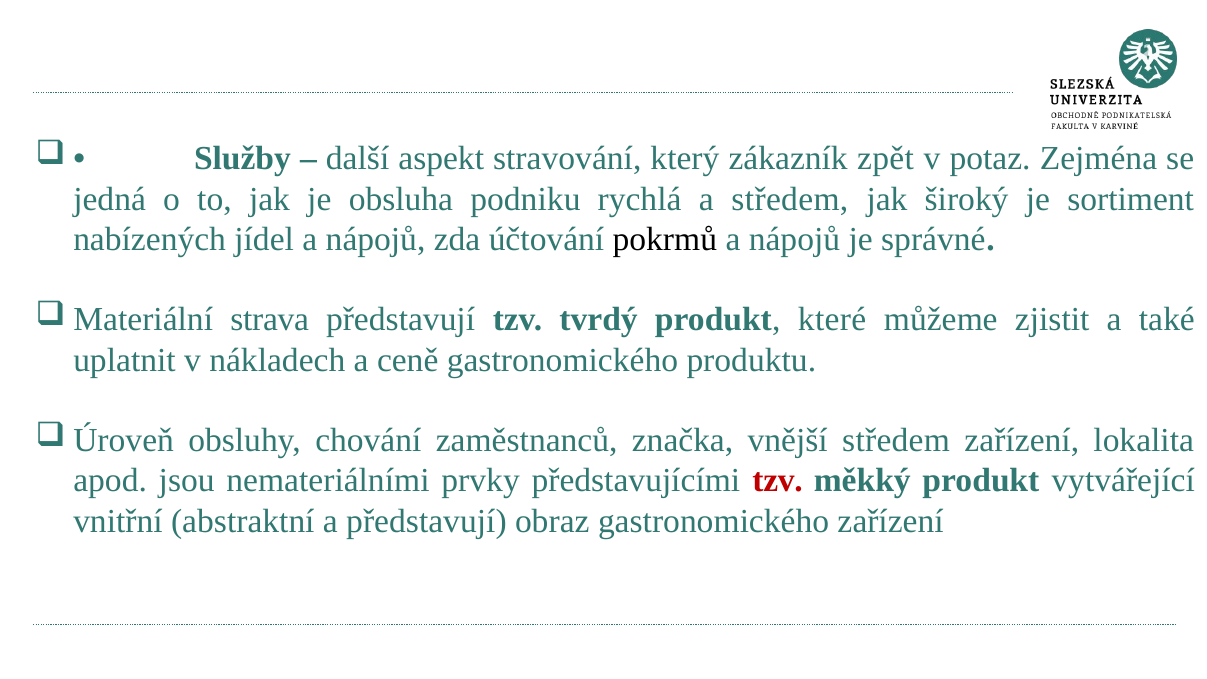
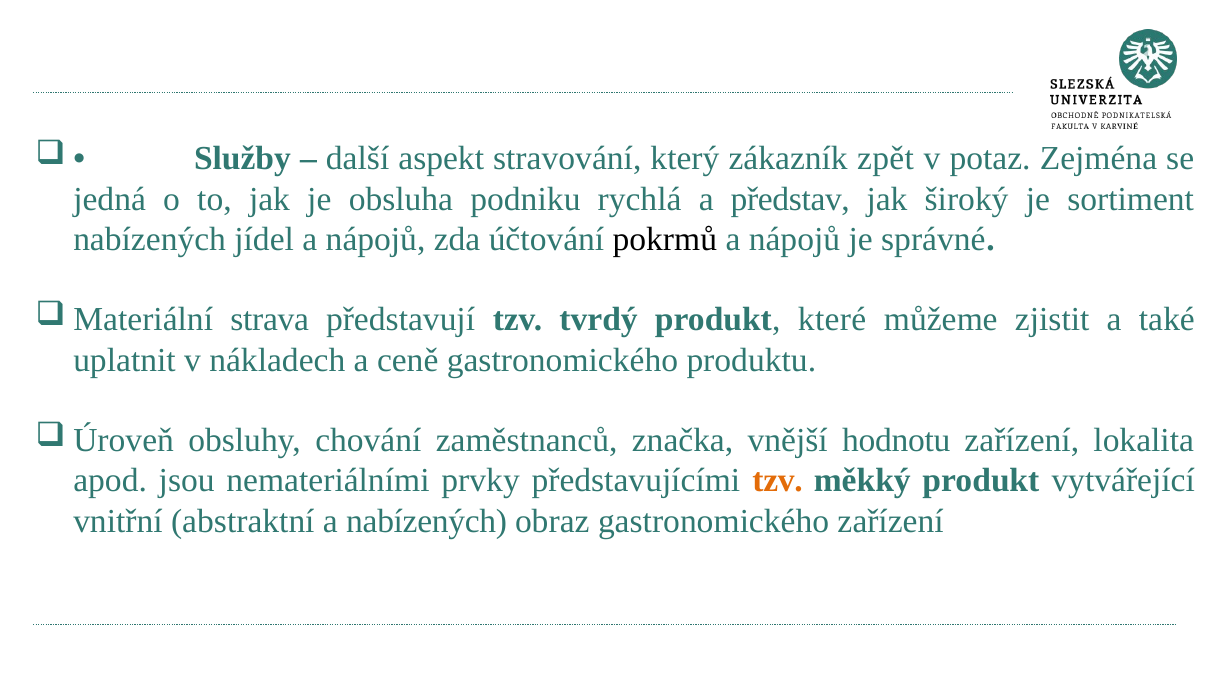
a středem: středem -> představ (790, 199)
vnější středem: středem -> hodnotu (896, 441)
tzv colour: red -> orange (778, 481)
a představují: představují -> nabízených (427, 521)
